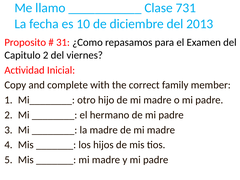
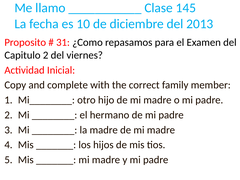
731: 731 -> 145 (186, 8)
